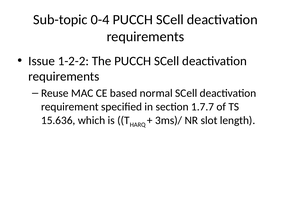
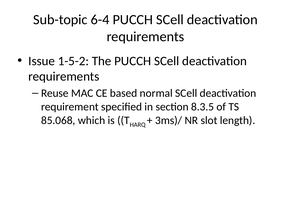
0-4: 0-4 -> 6-4 (100, 20)
1-2-2: 1-2-2 -> 1-5-2 (73, 61)
1.7.7: 1.7.7 -> 8.3.5 (203, 107)
15.636: 15.636 -> 85.068 (58, 120)
